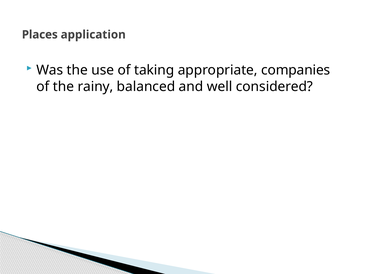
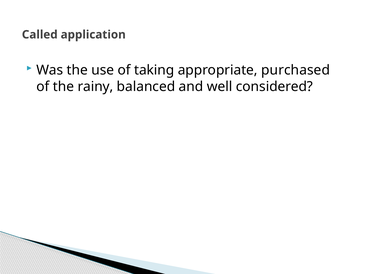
Places: Places -> Called (40, 35)
companies: companies -> purchased (296, 70)
